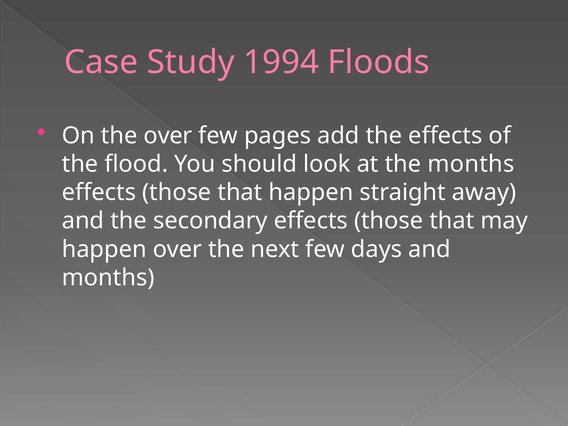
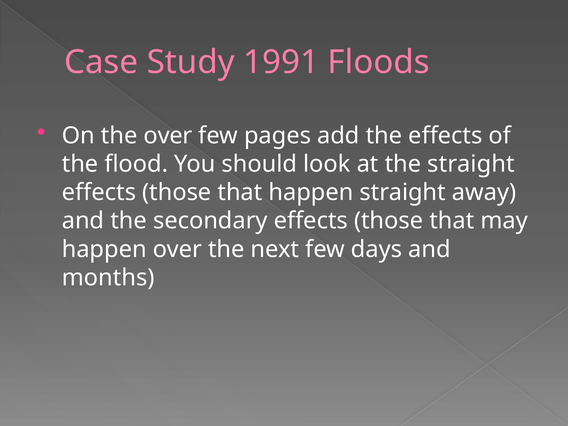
1994: 1994 -> 1991 (281, 62)
the months: months -> straight (471, 164)
